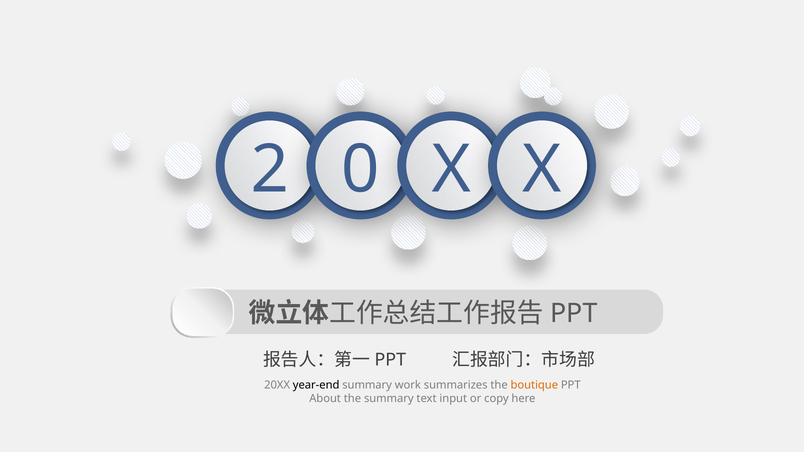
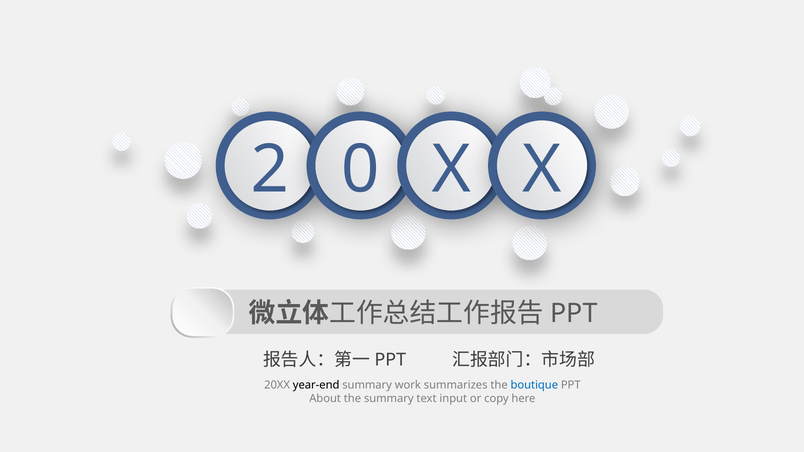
boutique colour: orange -> blue (534, 385)
